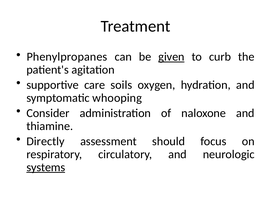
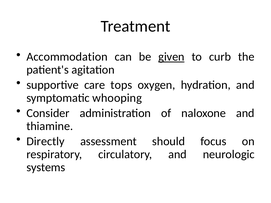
Phenylpropanes: Phenylpropanes -> Accommodation (67, 57)
soils: soils -> tops (121, 85)
systems underline: present -> none (46, 167)
